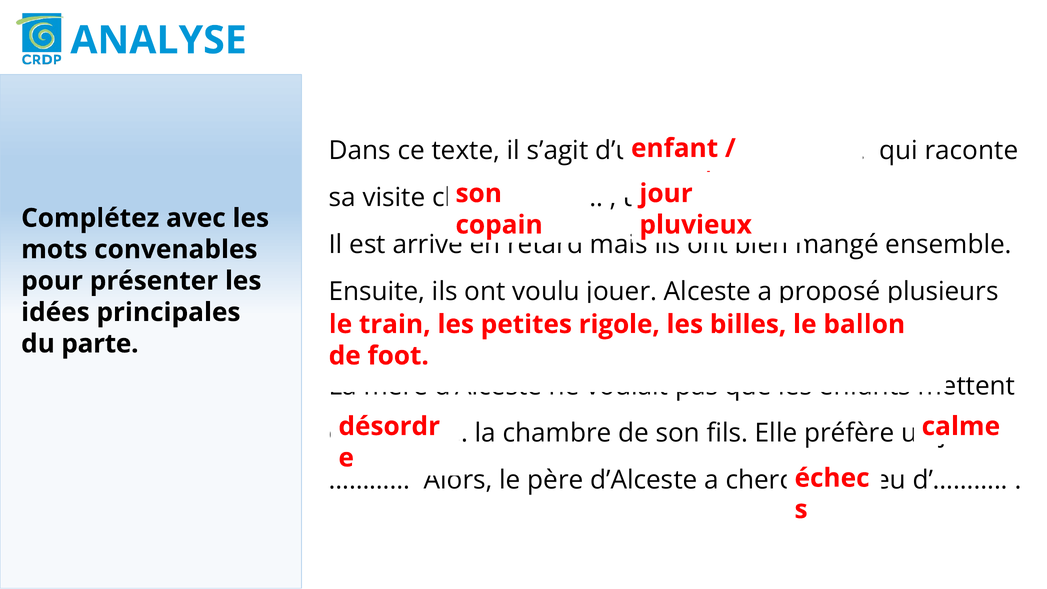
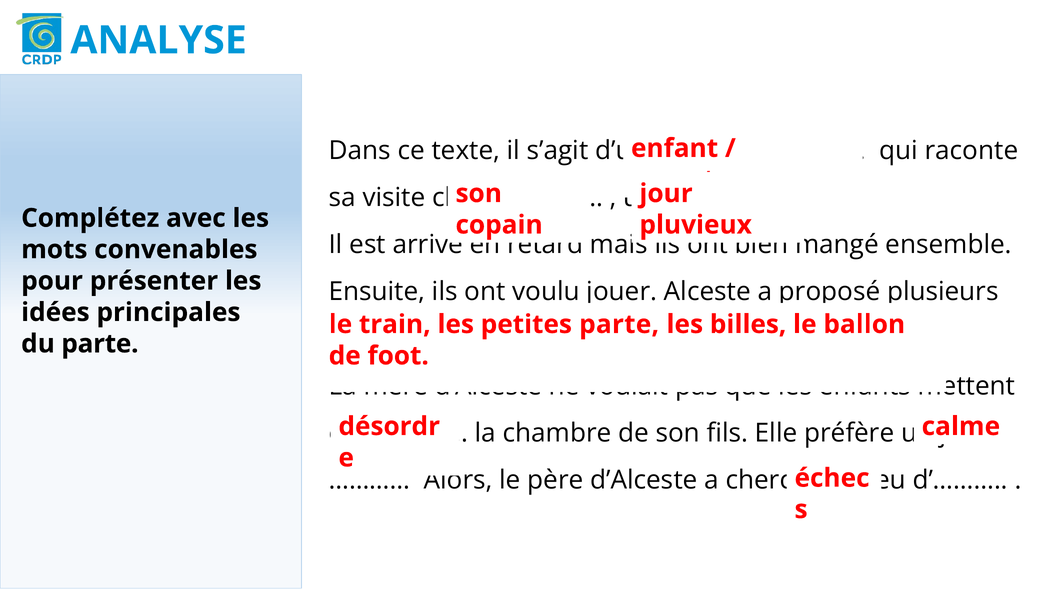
rigole: rigole -> parte (619, 324)
